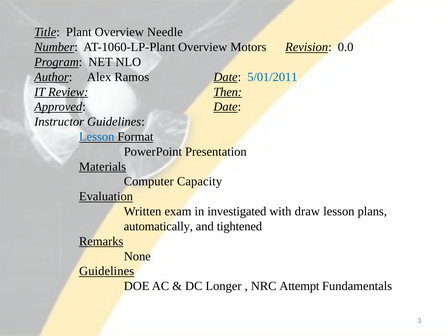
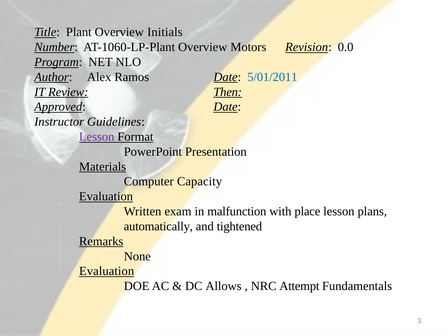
Needle: Needle -> Initials (165, 32)
Lesson colour: blue -> purple (97, 137)
investigated: investigated -> malfunction (237, 211)
draw: draw -> place (307, 211)
Guidelines: Guidelines -> Evaluation (107, 271)
Longer: Longer -> Allows (224, 286)
